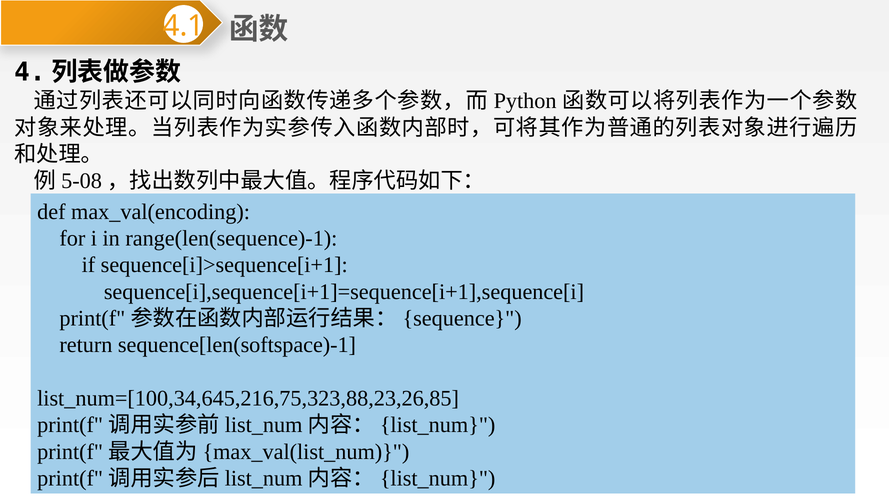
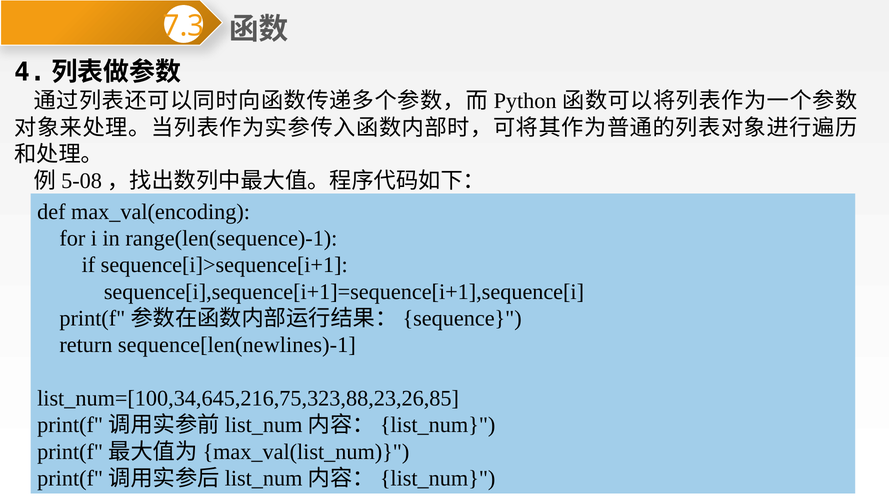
4.1: 4.1 -> 7.3 (184, 26)
sequence[len(softspace)-1: sequence[len(softspace)-1 -> sequence[len(newlines)-1 (237, 345)
